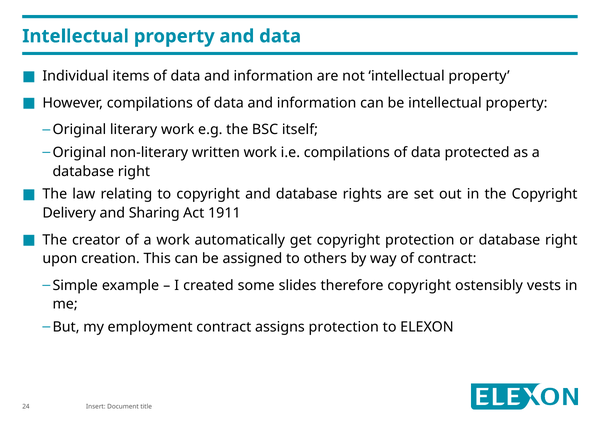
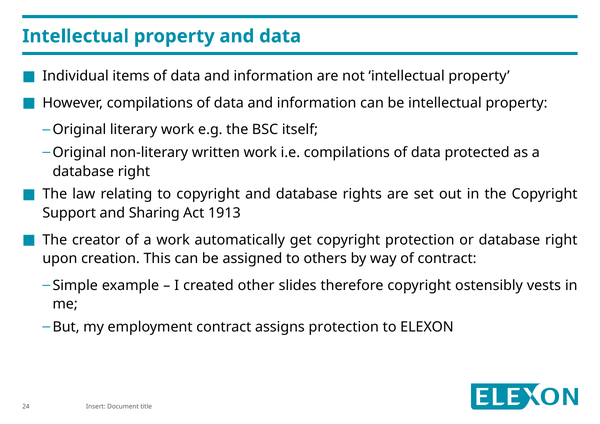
Delivery: Delivery -> Support (69, 213)
1911: 1911 -> 1913 (224, 213)
some: some -> other (256, 286)
